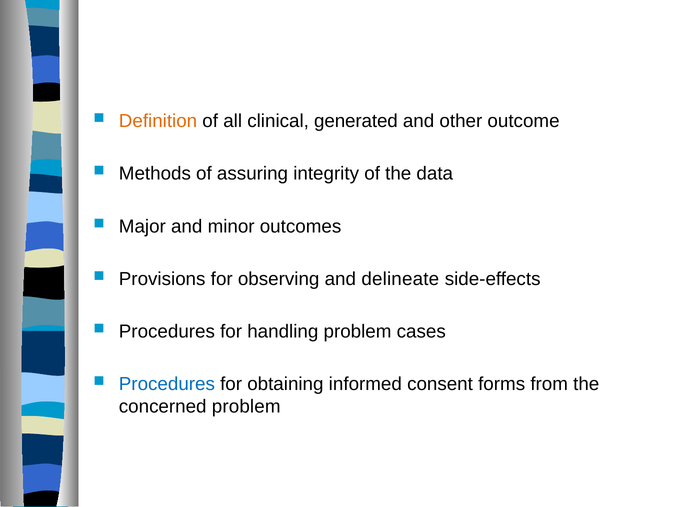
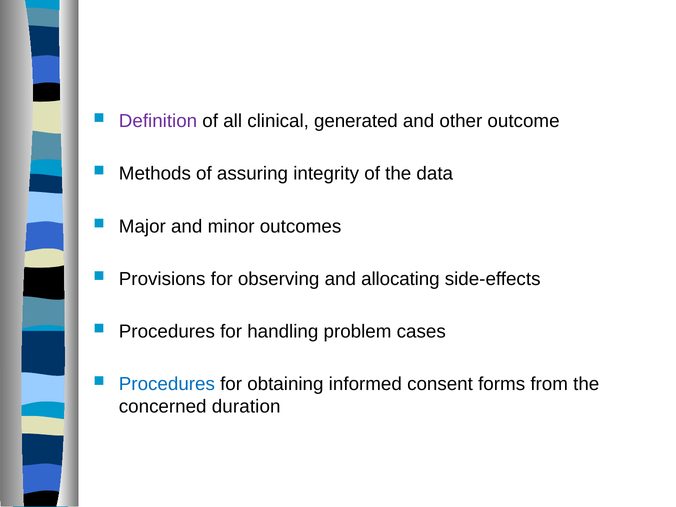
Definition colour: orange -> purple (158, 121)
delineate: delineate -> allocating (400, 279)
concerned problem: problem -> duration (246, 407)
